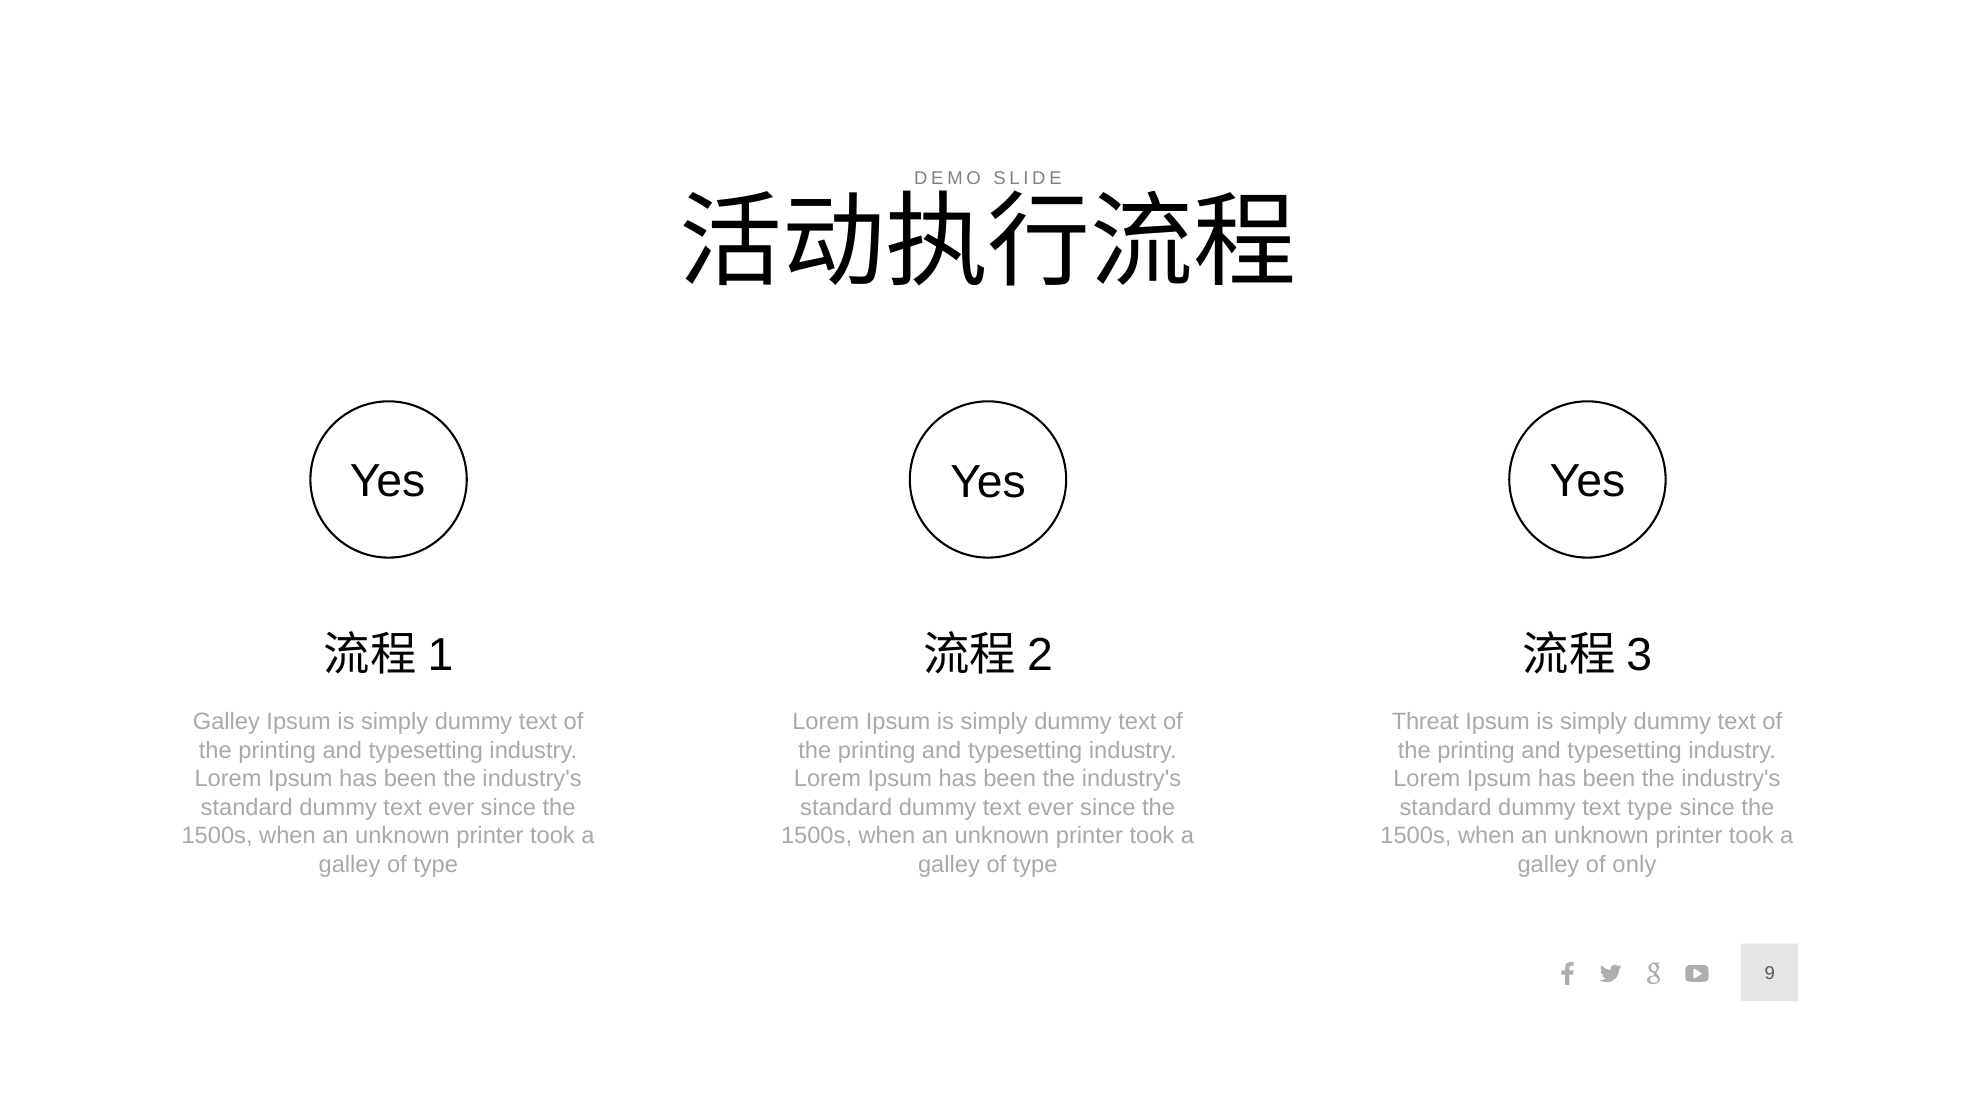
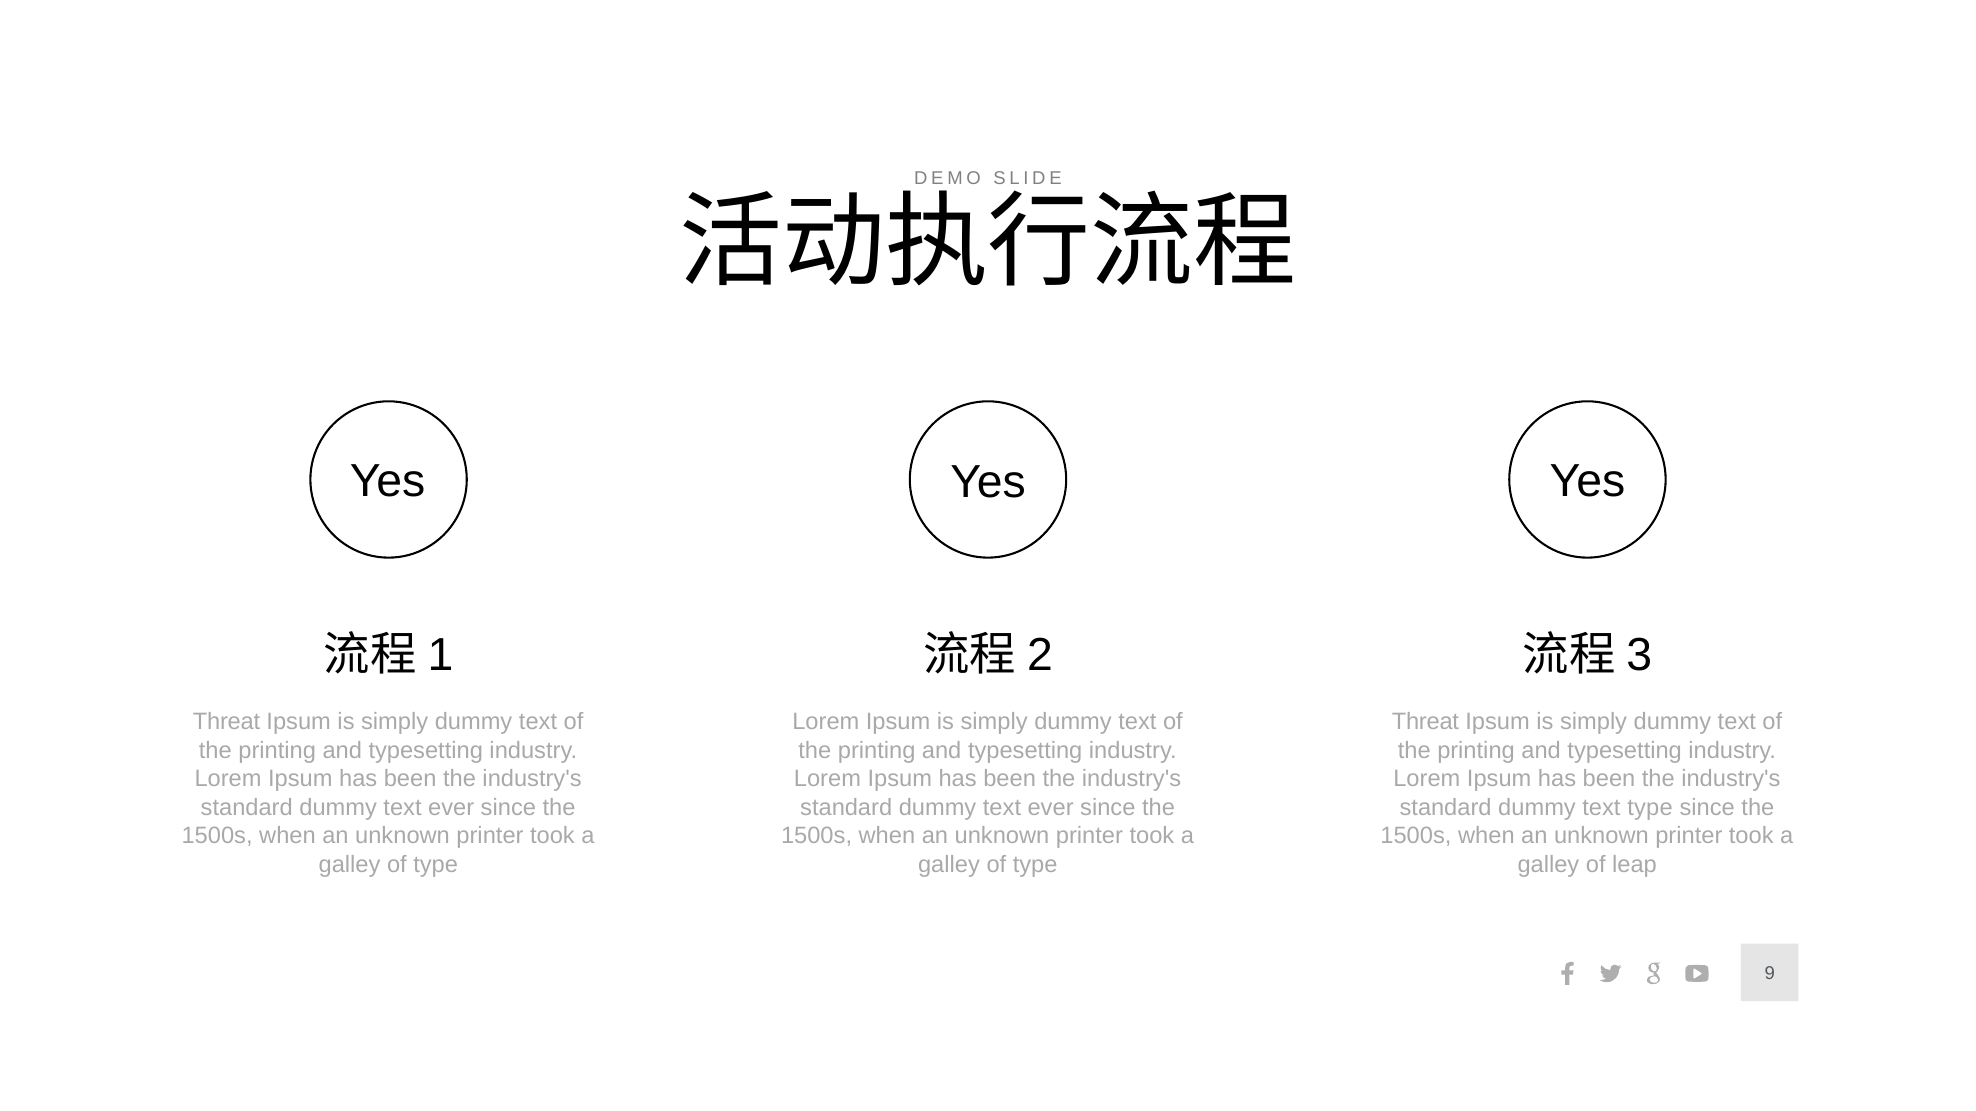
Galley: Galley -> Threat (227, 722)
only: only -> leap (1635, 865)
